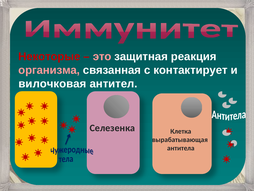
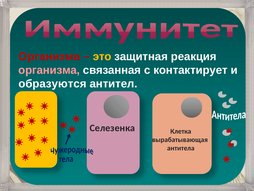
Некоторые: Некоторые -> Организма (49, 56)
это colour: pink -> yellow (102, 56)
вилочковая: вилочковая -> образуются (52, 84)
